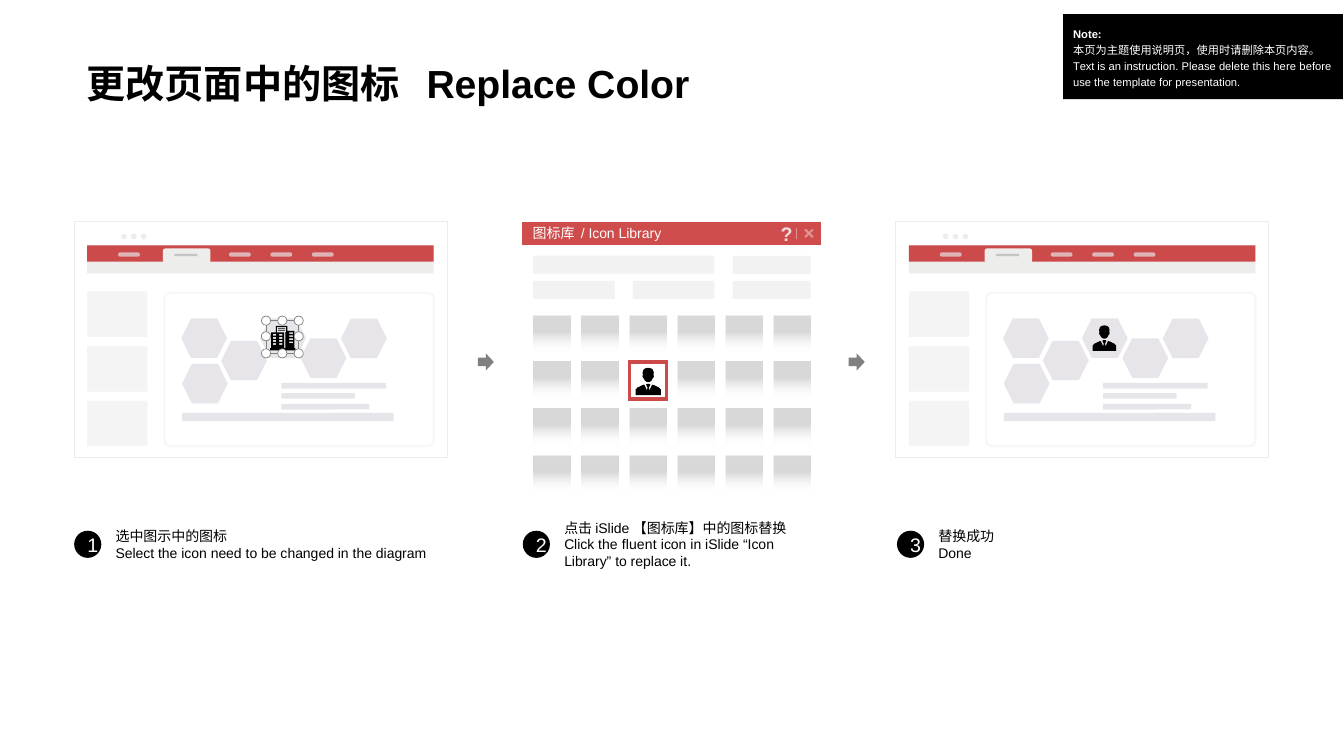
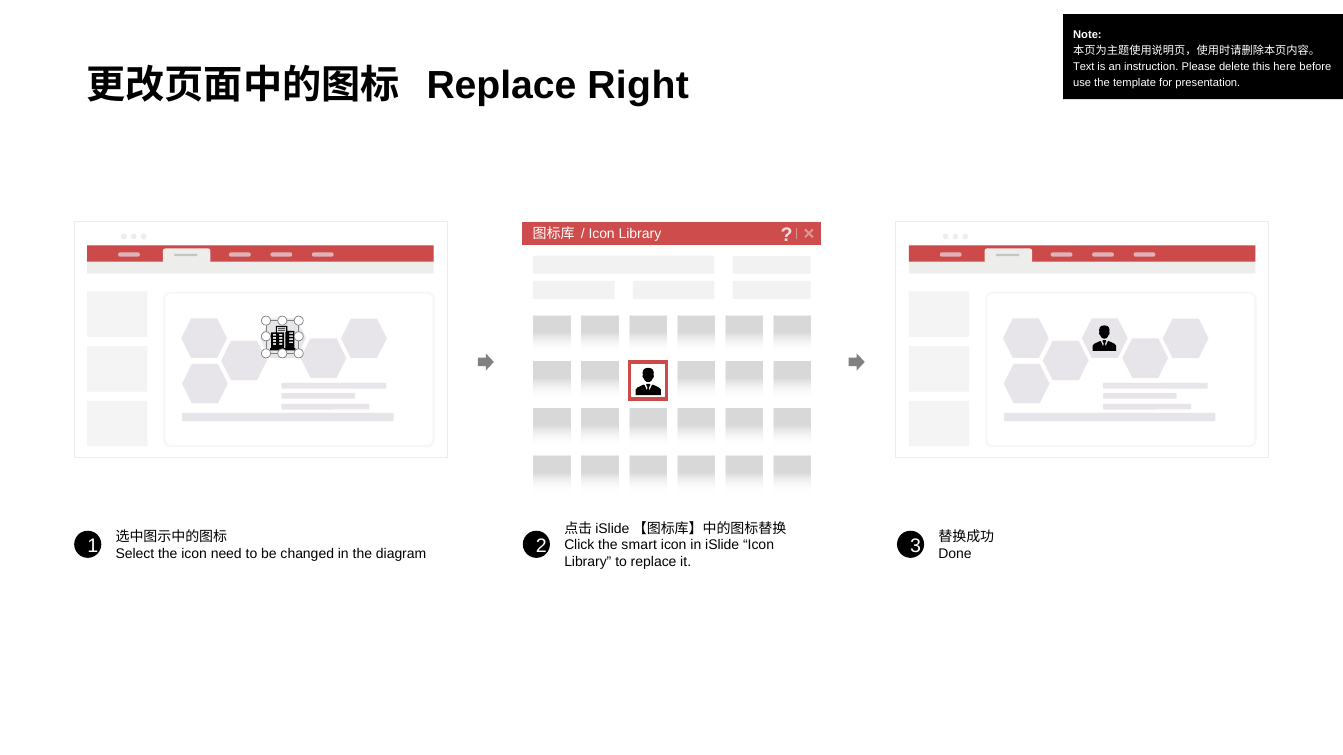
Color: Color -> Right (638, 86)
fluent: fluent -> smart (639, 546)
